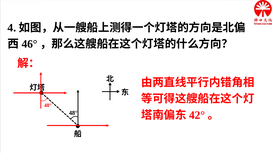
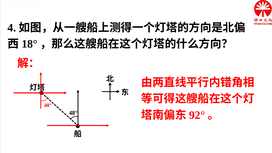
46°: 46° -> 18° (30, 44)
42°: 42° -> 92° (197, 115)
